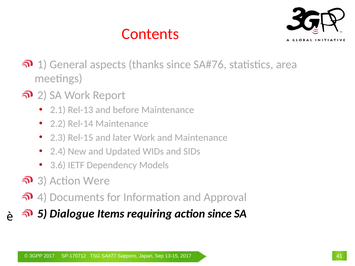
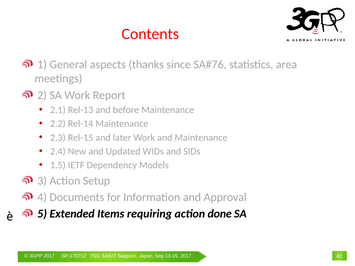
3.6: 3.6 -> 1.5 (58, 165)
Were: Were -> Setup (97, 181)
Dialogue: Dialogue -> Extended (72, 214)
action since: since -> done (220, 214)
